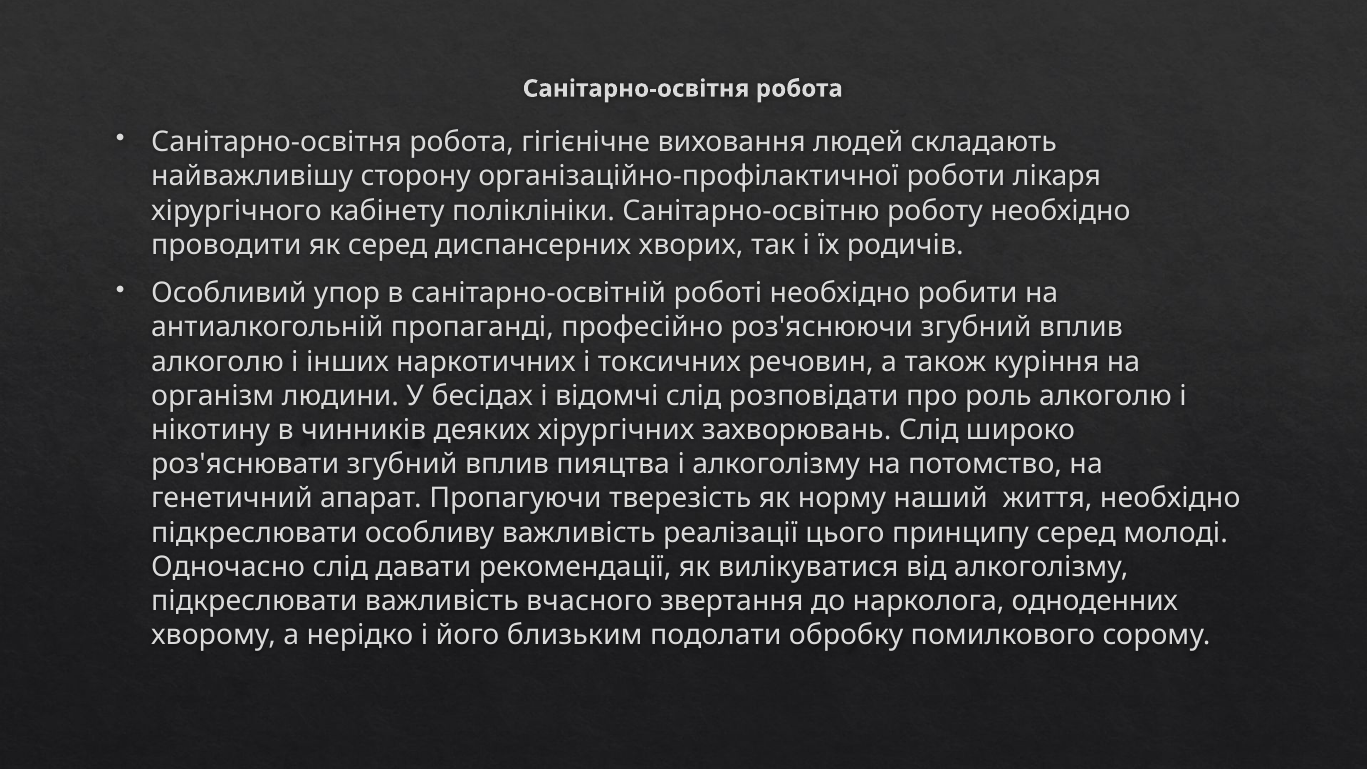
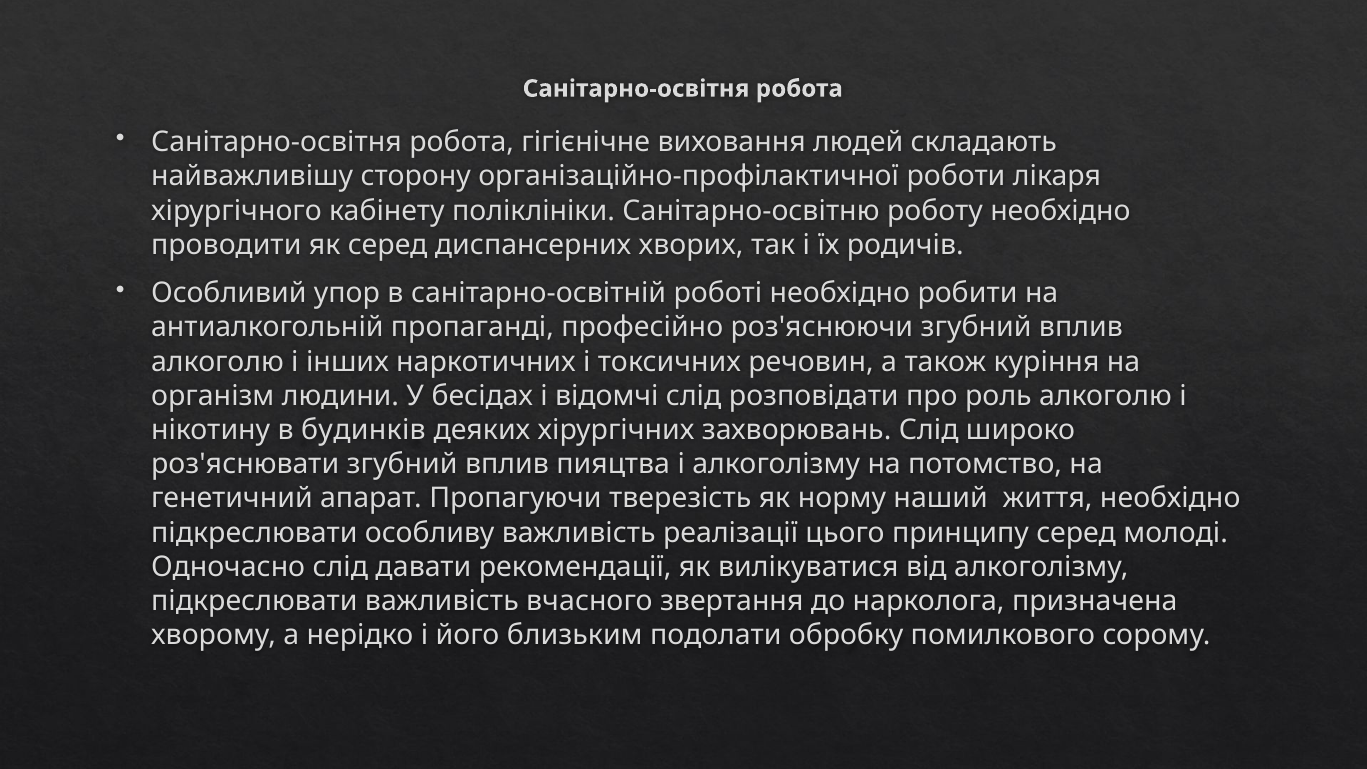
чинників: чинників -> будинків (363, 430)
одноденних: одноденних -> призначена (1095, 601)
